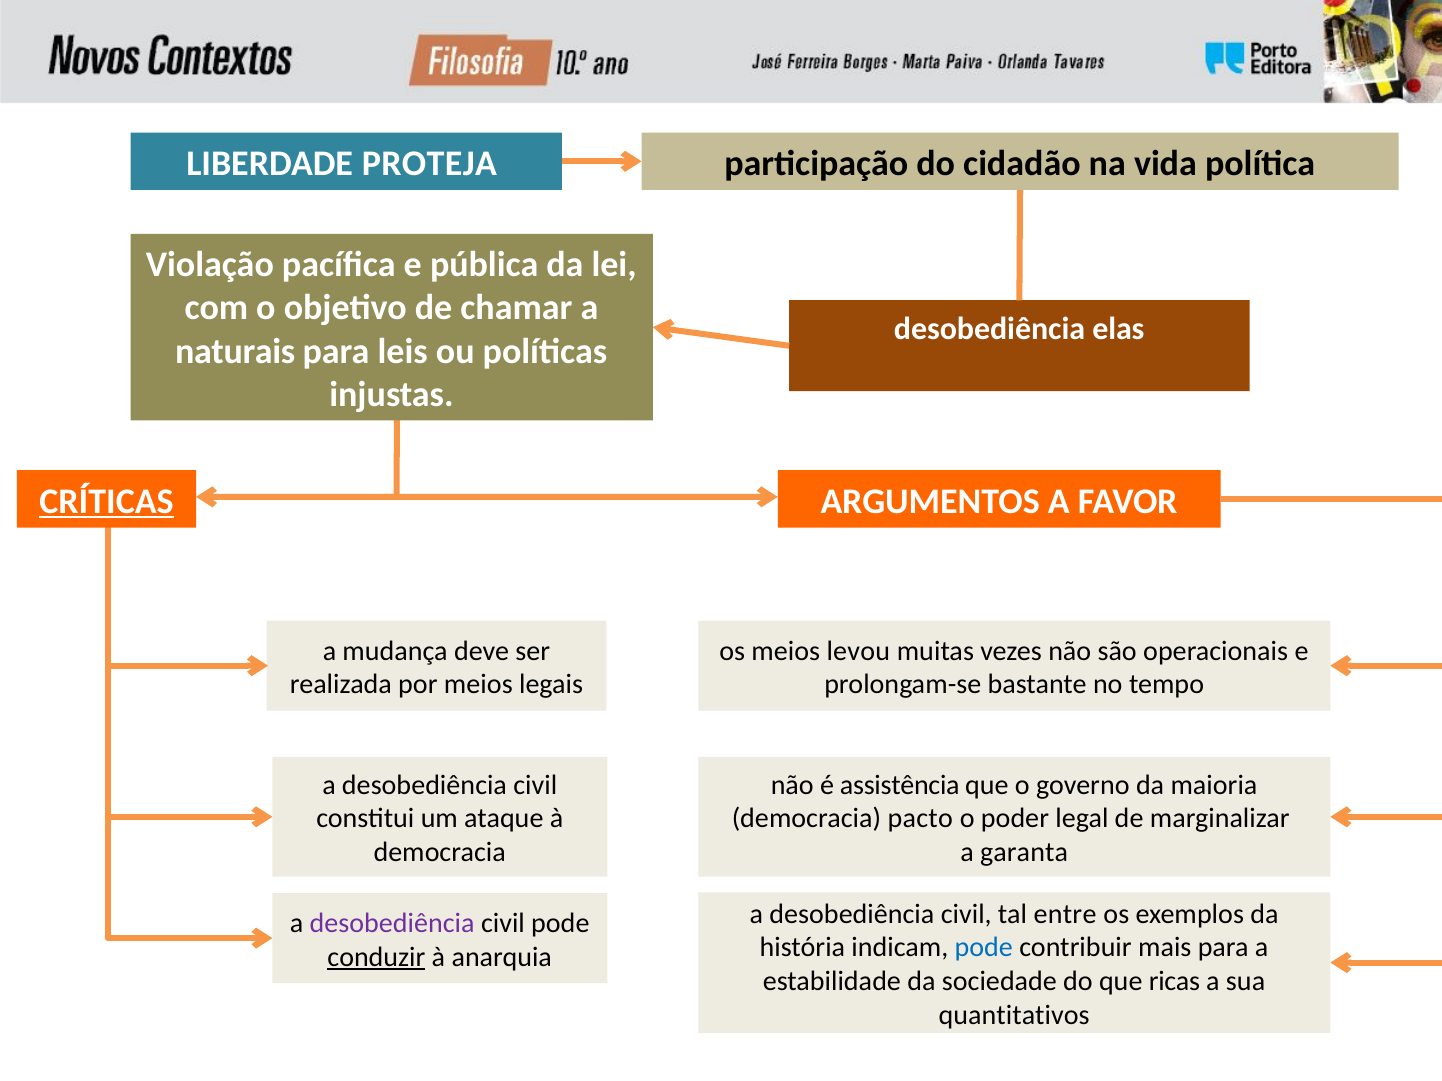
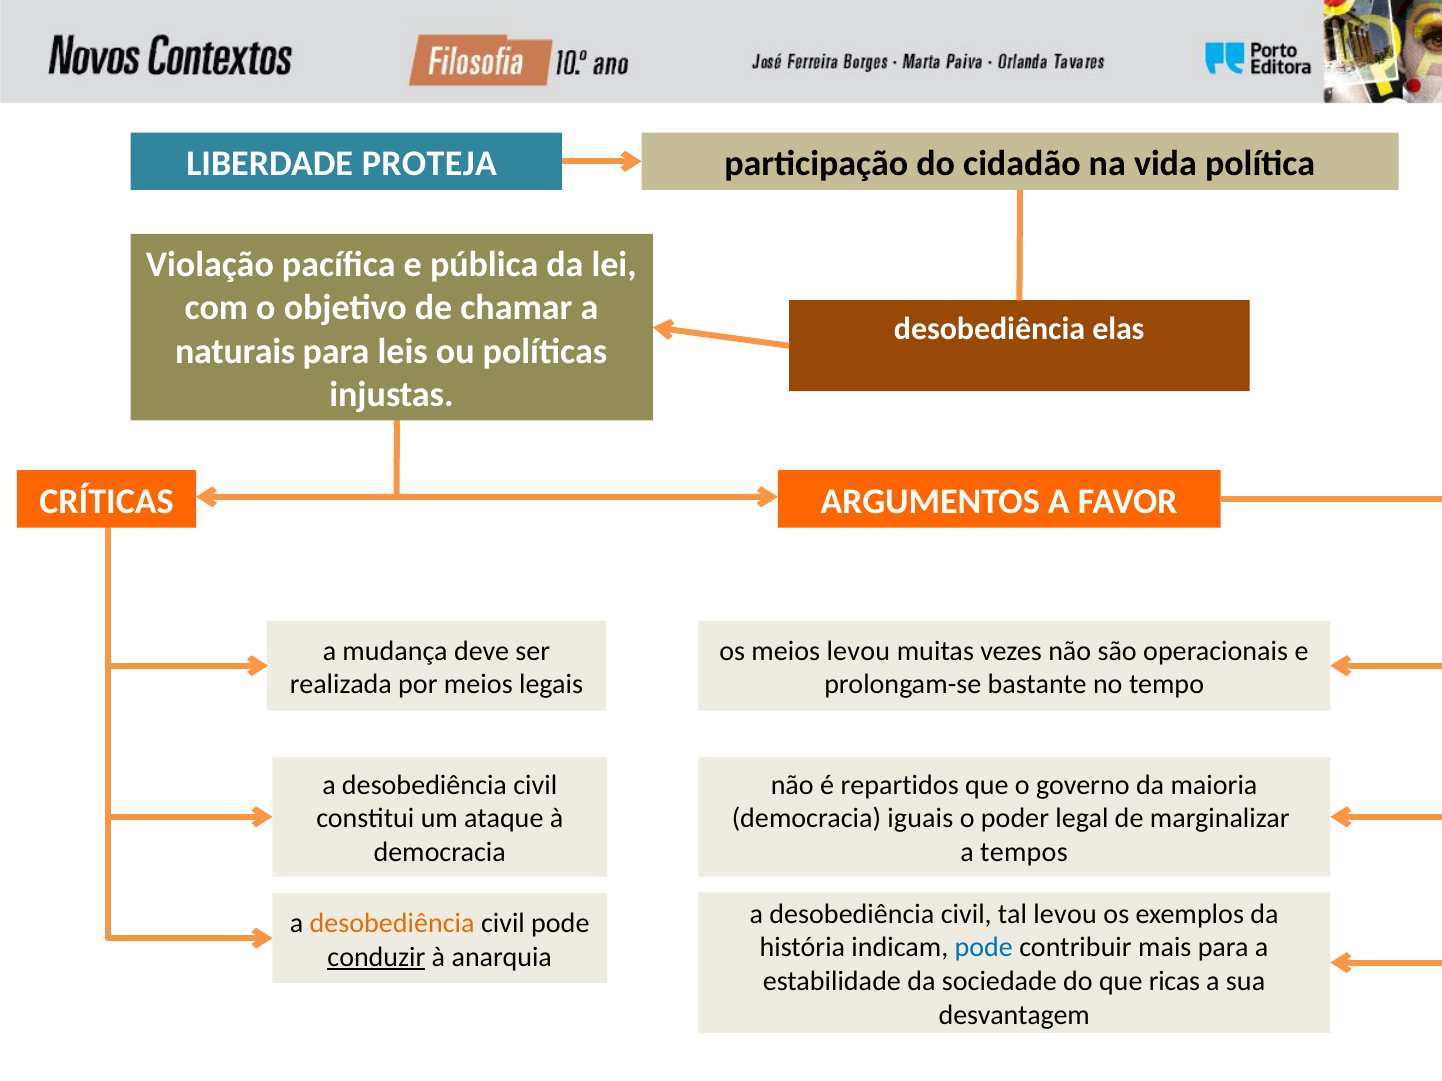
CRÍTICAS underline: present -> none (107, 502)
assistência: assistência -> repartidos (900, 785)
pacto: pacto -> iguais (920, 819)
garanta: garanta -> tempos (1024, 853)
tal entre: entre -> levou (1065, 914)
desobediência colour: purple -> orange (392, 924)
quantitativos: quantitativos -> desvantagem (1014, 1015)
